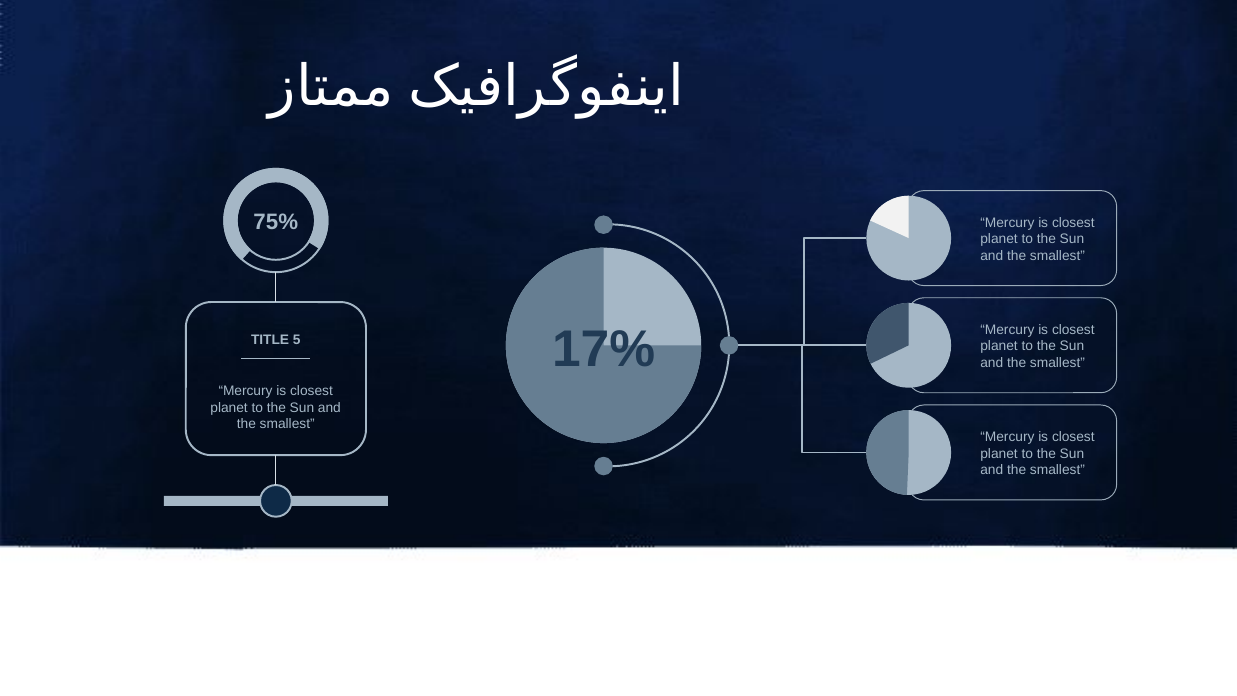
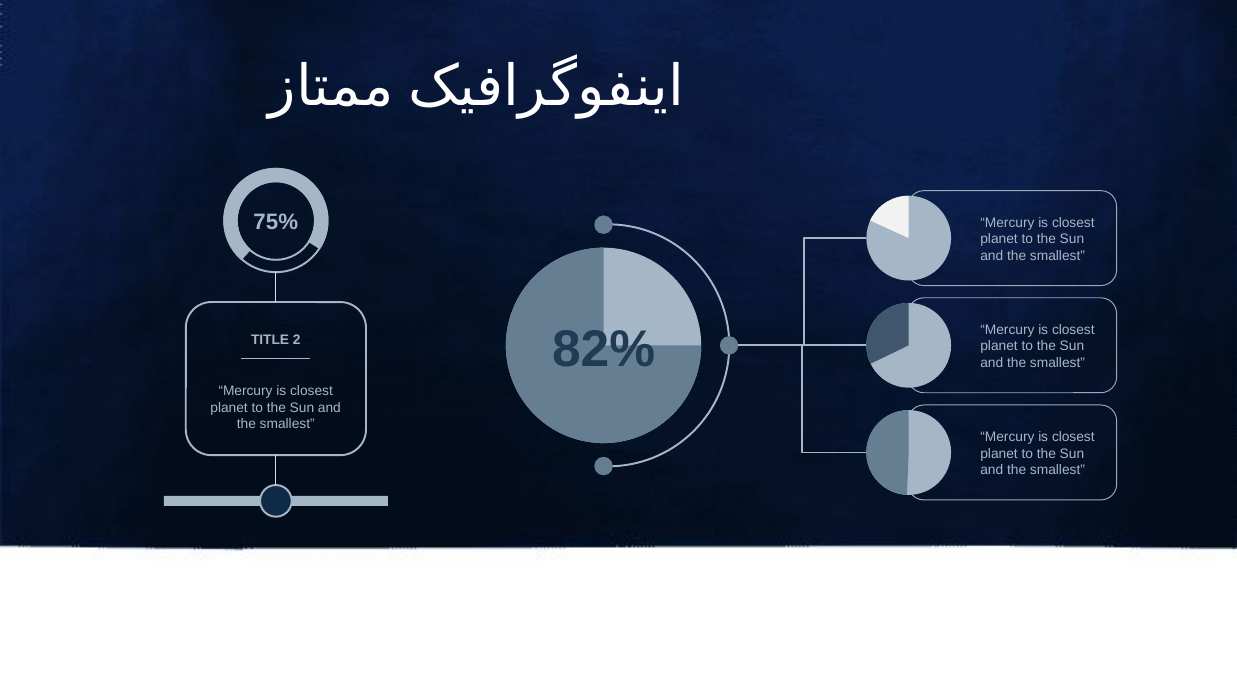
17%: 17% -> 82% (604, 349)
5: 5 -> 2 (297, 340)
